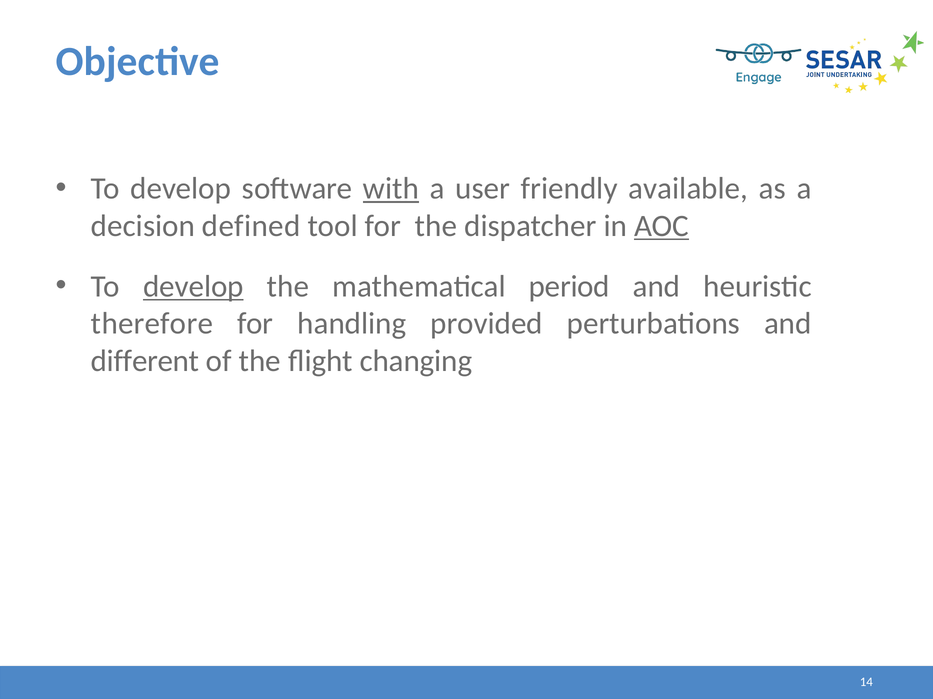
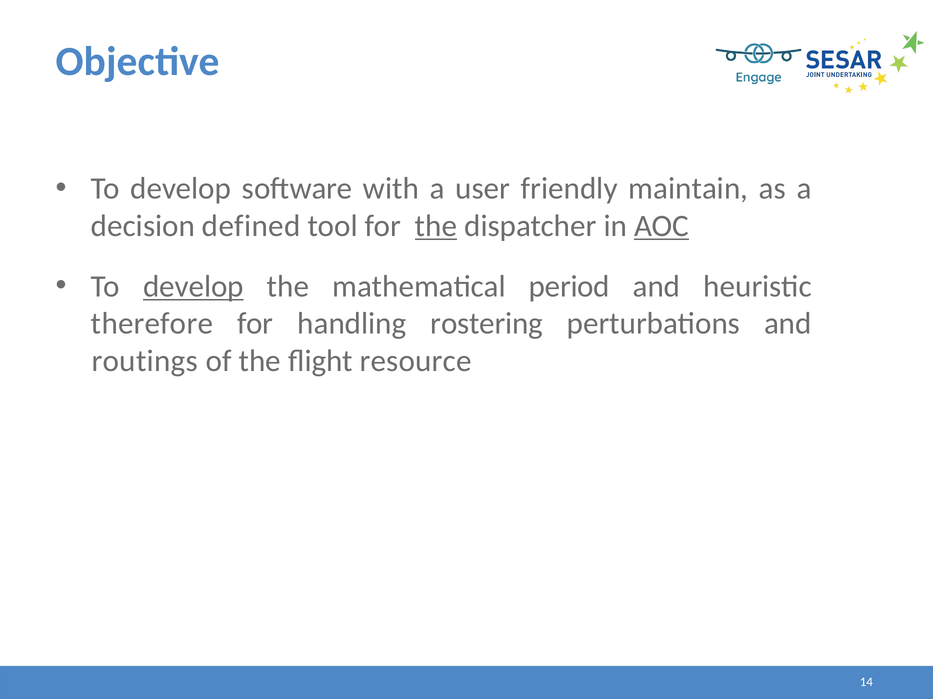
with underline: present -> none (391, 189)
available: available -> maintain (688, 189)
the underline: none -> present (436, 226)
provided: provided -> rostering (487, 324)
different: different -> routings (145, 361)
changing: changing -> resource (416, 361)
